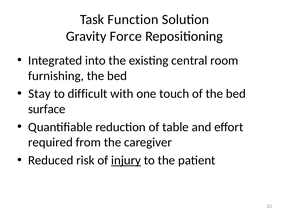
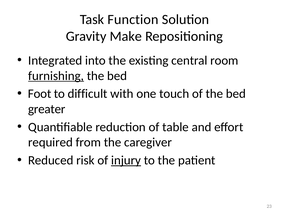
Force: Force -> Make (126, 36)
furnishing underline: none -> present (56, 76)
Stay: Stay -> Foot (40, 94)
surface: surface -> greater (47, 109)
